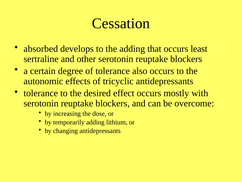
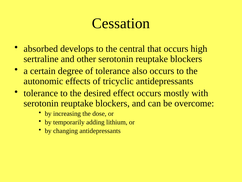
the adding: adding -> central (132, 49)
least: least -> high (199, 49)
